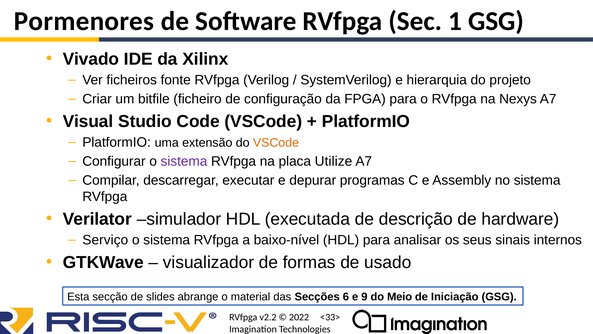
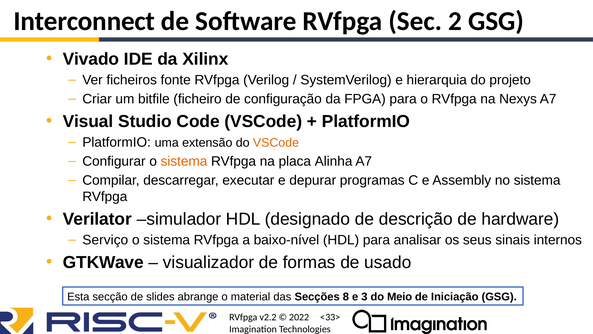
Pormenores: Pormenores -> Interconnect (84, 21)
1: 1 -> 2 (455, 21)
sistema colour: purple -> orange (184, 161)
Utilize: Utilize -> Alinha (334, 161)
executada: executada -> designado (307, 219)
6: 6 -> 8 (346, 296)
9: 9 -> 3 (364, 296)
